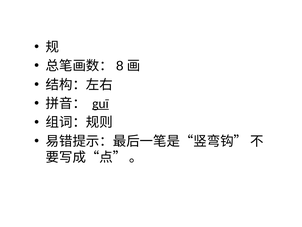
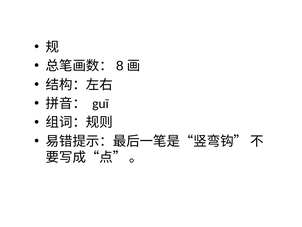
guī underline: present -> none (100, 103)
